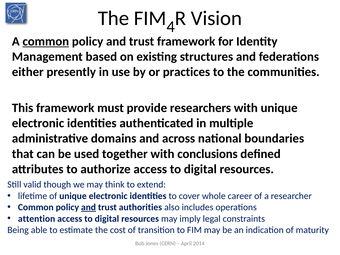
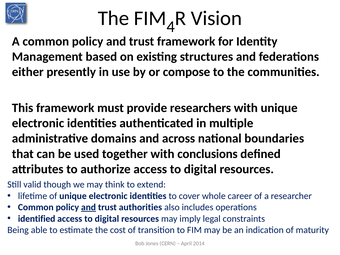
common underline: present -> none (46, 41)
practices: practices -> compose (187, 72)
attention: attention -> identified (37, 219)
